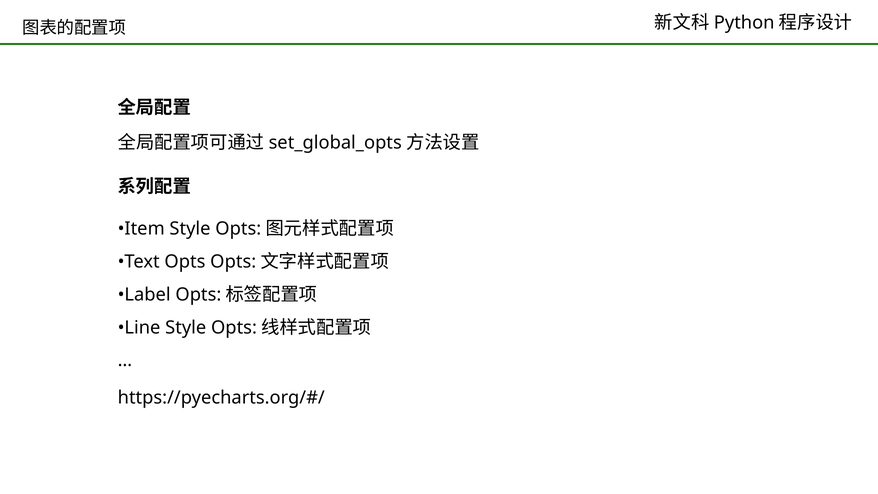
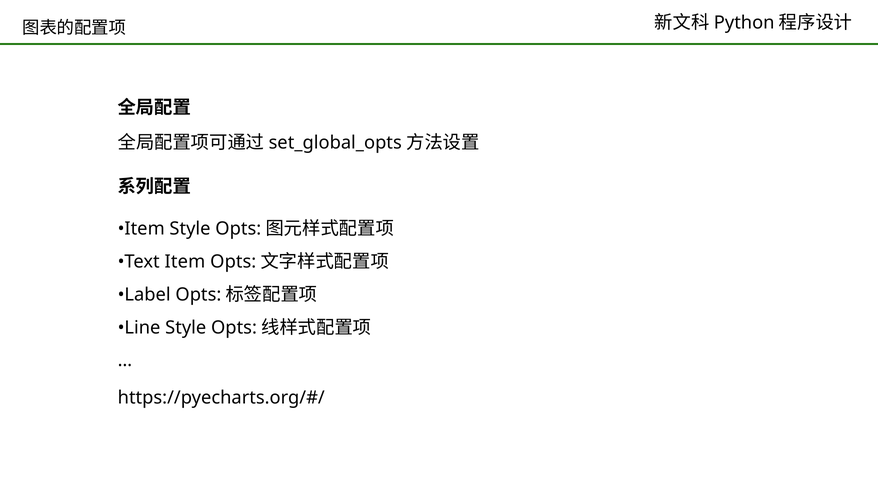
Text Opts: Opts -> Item (185, 262)
